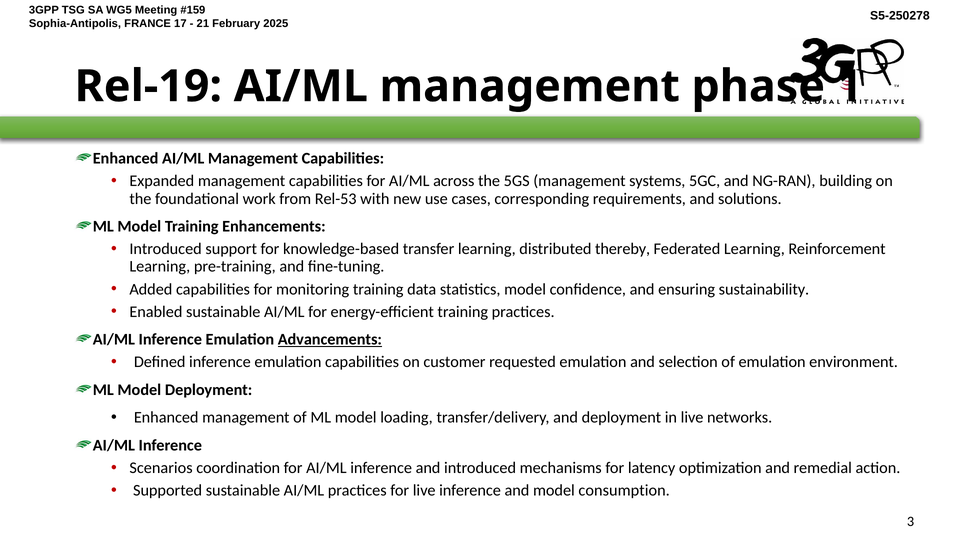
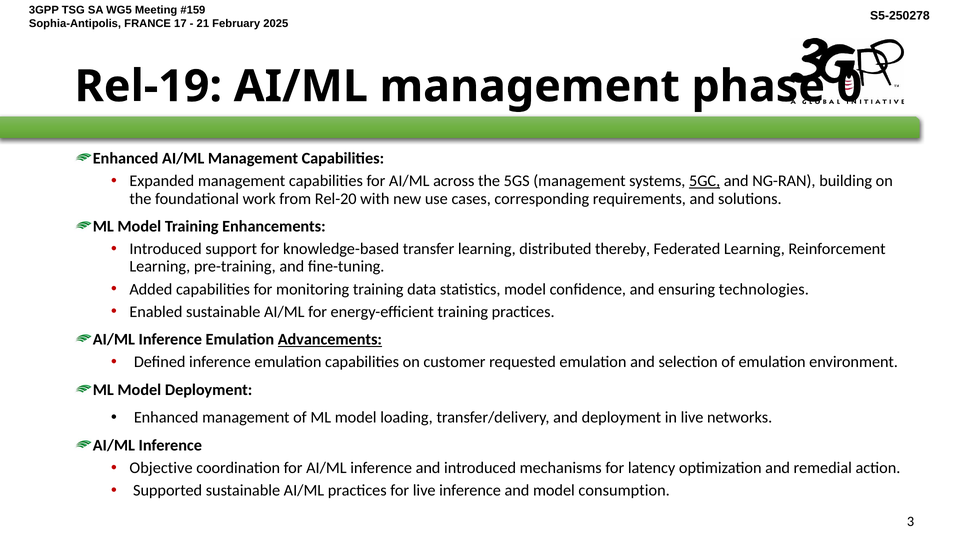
1: 1 -> 0 (849, 87)
5GC underline: none -> present (705, 181)
from Rel-53: Rel-53 -> Rel-20 (336, 199)
sustainability: sustainability -> technologies (764, 289)
Scenarios: Scenarios -> Objective (161, 468)
